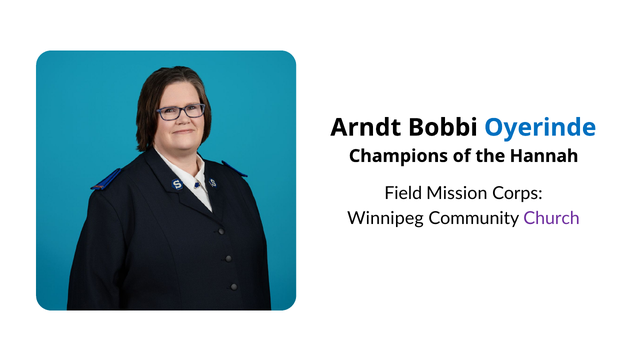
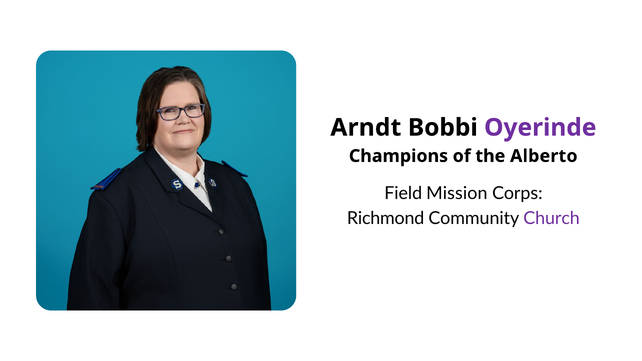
Oyerinde colour: blue -> purple (540, 128)
Hannah: Hannah -> Alberto (544, 156)
Winnipeg: Winnipeg -> Richmond (386, 219)
